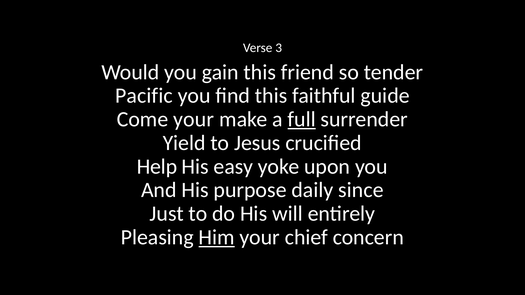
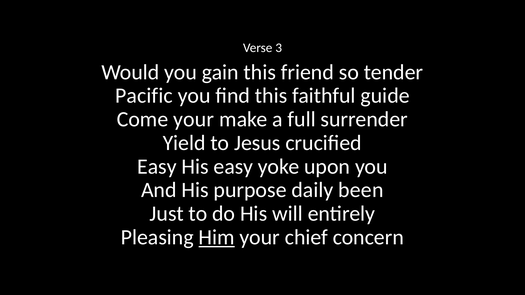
full underline: present -> none (302, 119)
Help: Help -> Easy (157, 167)
since: since -> been (361, 190)
